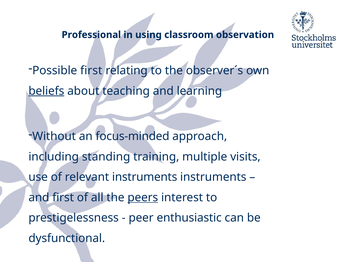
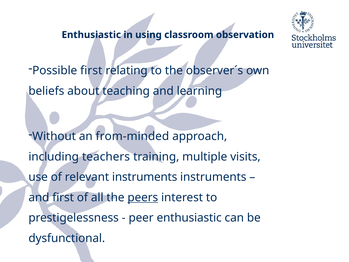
Professional: Professional -> Enthusiastic (91, 35)
beliefs underline: present -> none (46, 91)
focus-minded: focus-minded -> from-minded (132, 136)
standing: standing -> teachers (106, 157)
